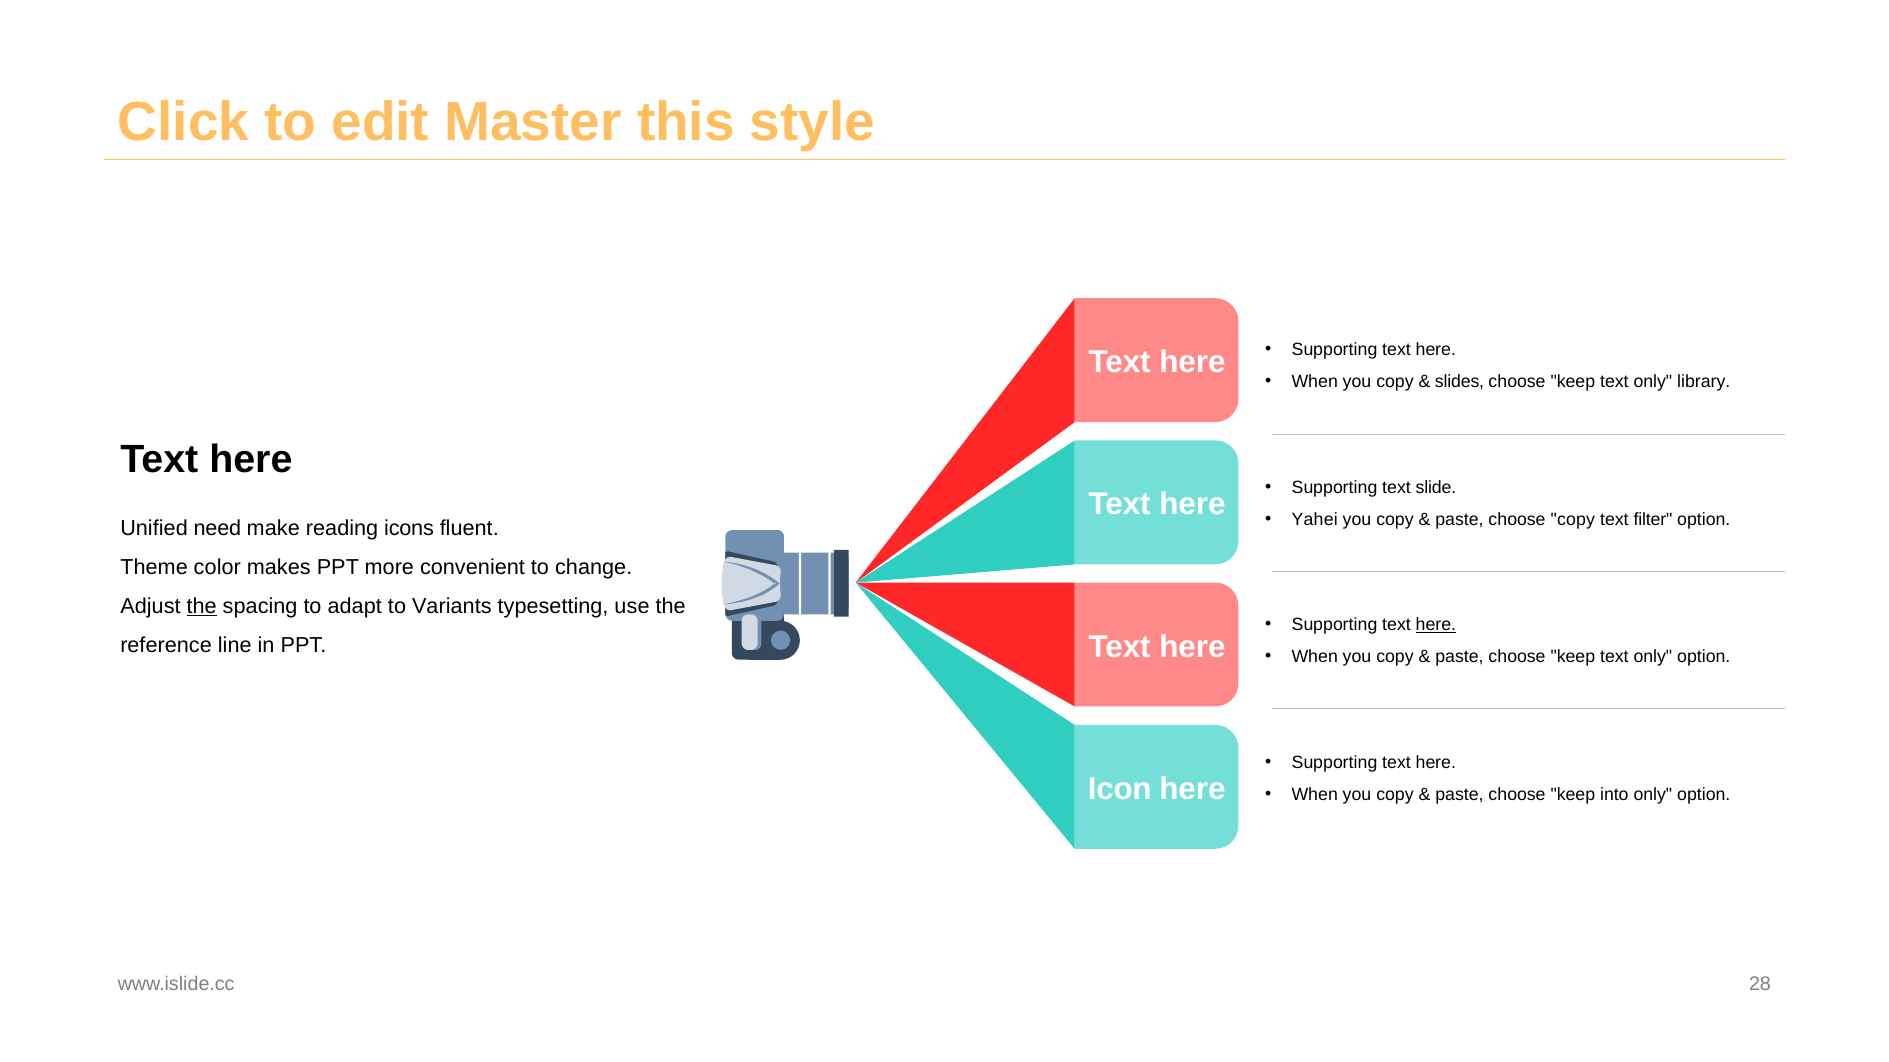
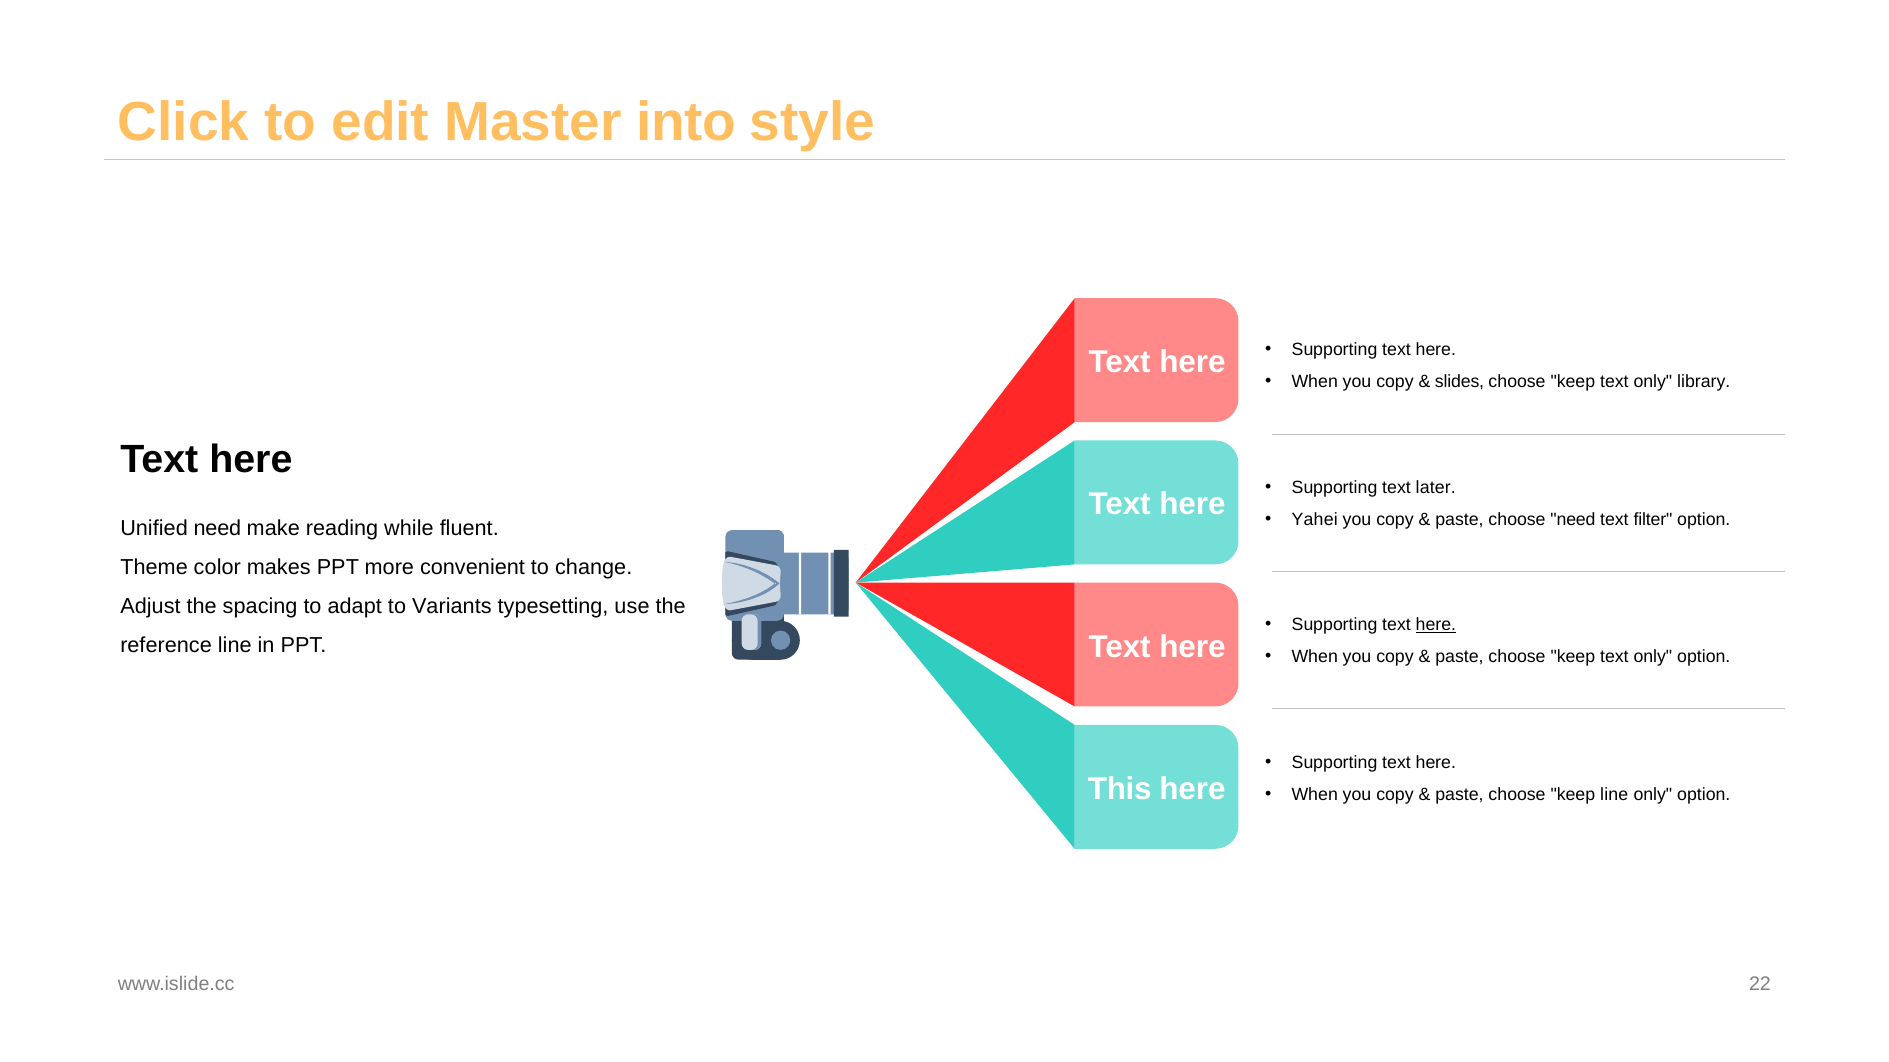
this: this -> into (686, 122)
slide: slide -> later (1436, 488)
choose copy: copy -> need (1573, 520)
icons: icons -> while (409, 529)
the underline: present -> none (202, 607)
Icon: Icon -> This (1120, 789)
keep into: into -> line (1614, 795)
28: 28 -> 22 (1760, 984)
